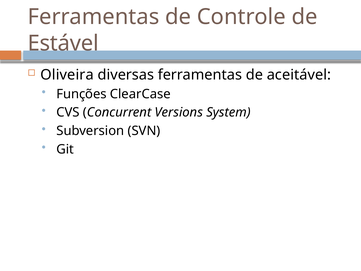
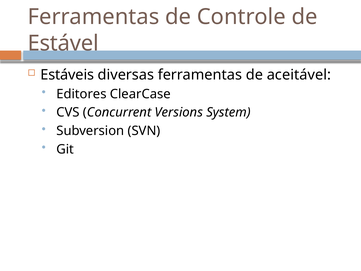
Oliveira: Oliveira -> Estáveis (67, 75)
Funções: Funções -> Editores (81, 94)
